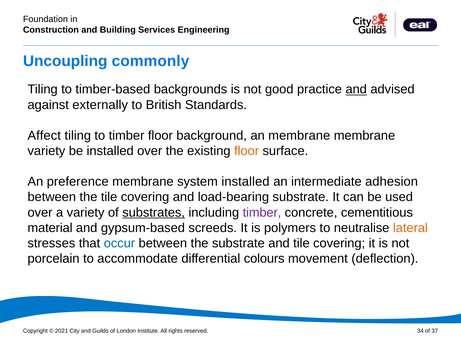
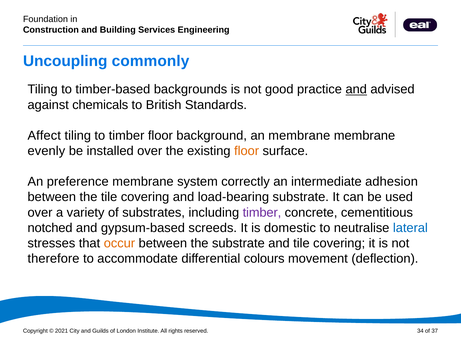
externally: externally -> chemicals (100, 105)
variety: variety -> evenly (46, 151)
system installed: installed -> correctly (246, 182)
substrates underline: present -> none (154, 212)
material: material -> notched (50, 228)
polymers: polymers -> domestic (290, 228)
lateral colour: orange -> blue (410, 228)
occur colour: blue -> orange (119, 243)
porcelain: porcelain -> therefore (54, 258)
